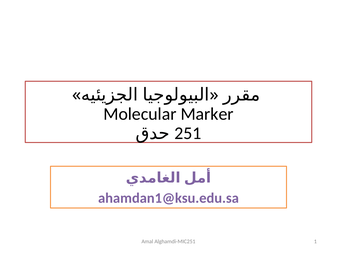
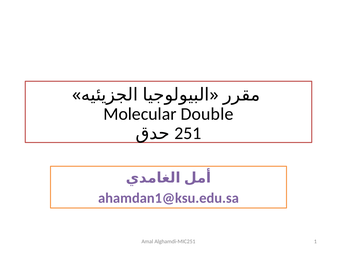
Marker: Marker -> Double (207, 114)
